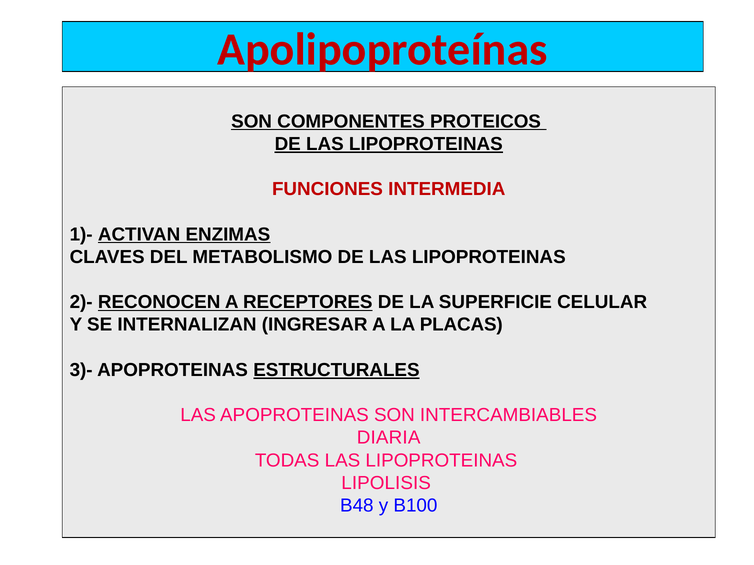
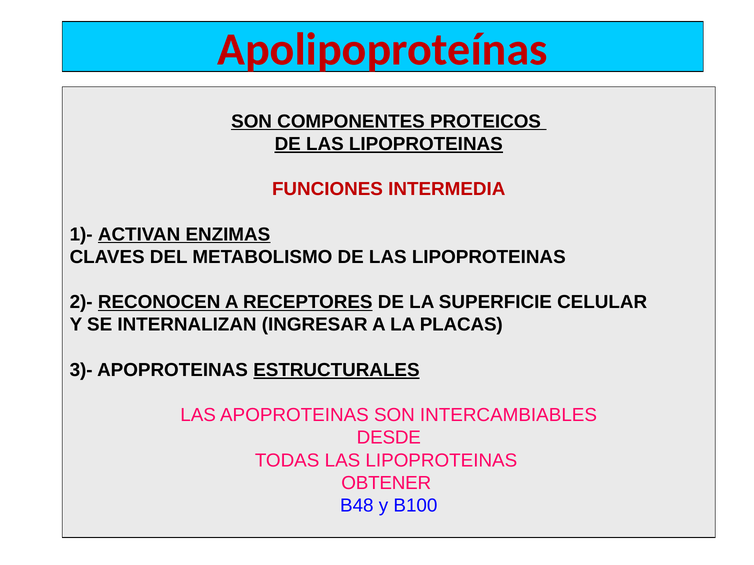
DIARIA: DIARIA -> DESDE (389, 438)
LIPOLISIS: LIPOLISIS -> OBTENER (386, 483)
